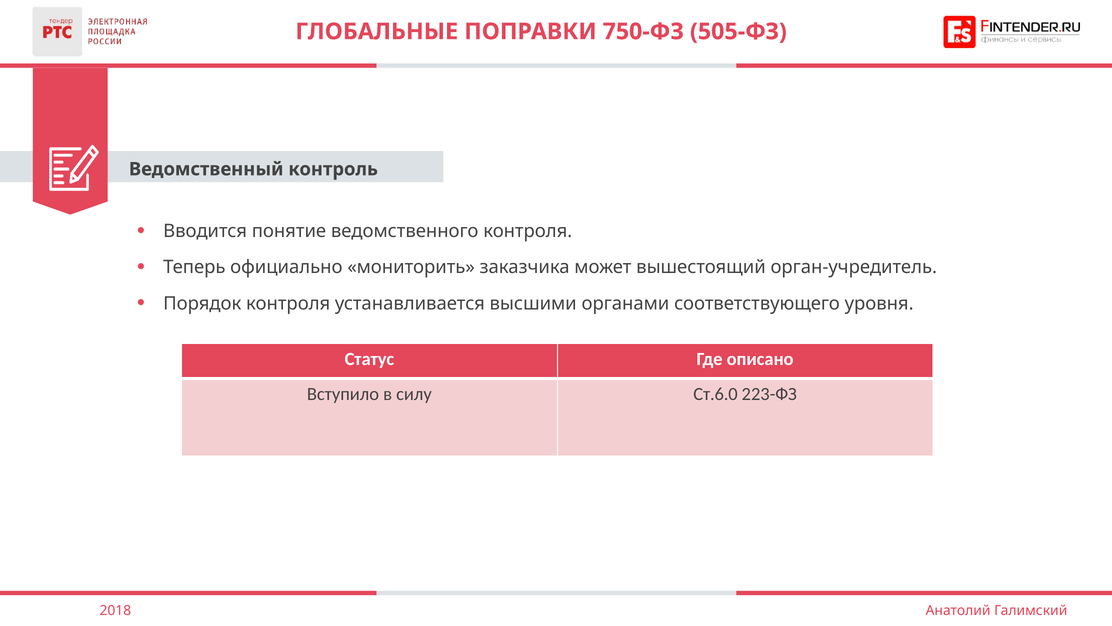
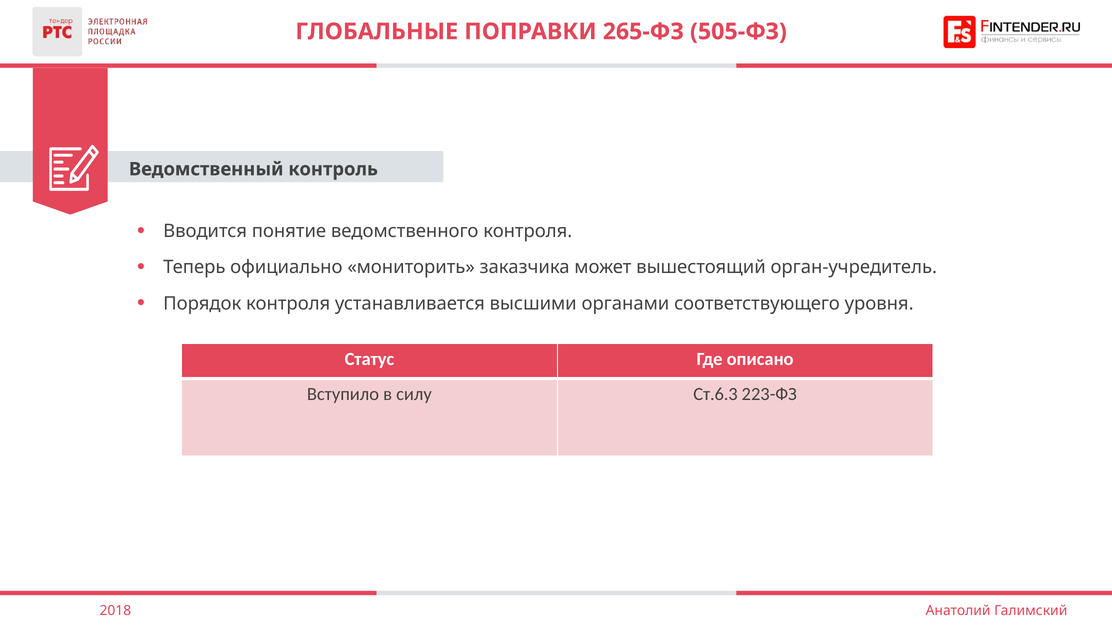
750-ФЗ: 750-ФЗ -> 265-ФЗ (643, 32)
Ст.6.0: Ст.6.0 -> Ст.6.3 (715, 394)
